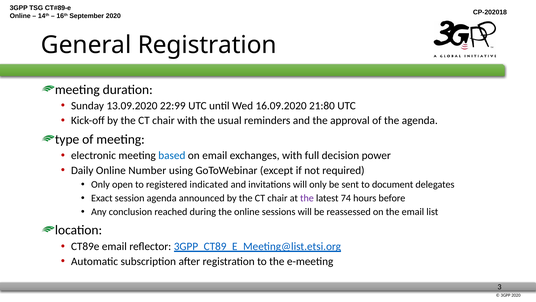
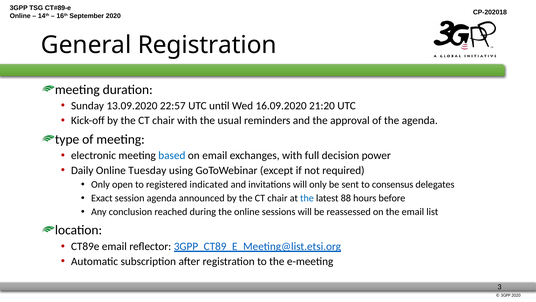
22:99: 22:99 -> 22:57 (173, 105)
21:80: 21:80 -> 21:20 (322, 105)
Number: Number -> Tuesday (147, 170)
document: document -> consensus (393, 184)
the colour: purple -> blue (307, 198)
74: 74 -> 88 (346, 198)
